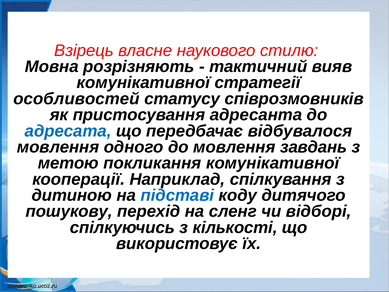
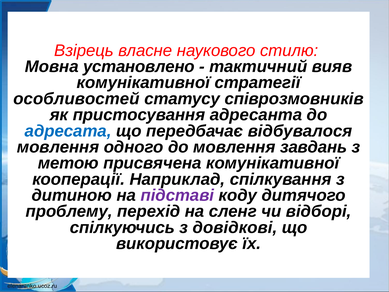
розрізняють: розрізняють -> установлено (139, 67)
покликання: покликання -> присвячена (152, 163)
підставі colour: blue -> purple (177, 195)
пошукову: пошукову -> проблему (69, 211)
кількості: кількості -> довідкові (235, 227)
